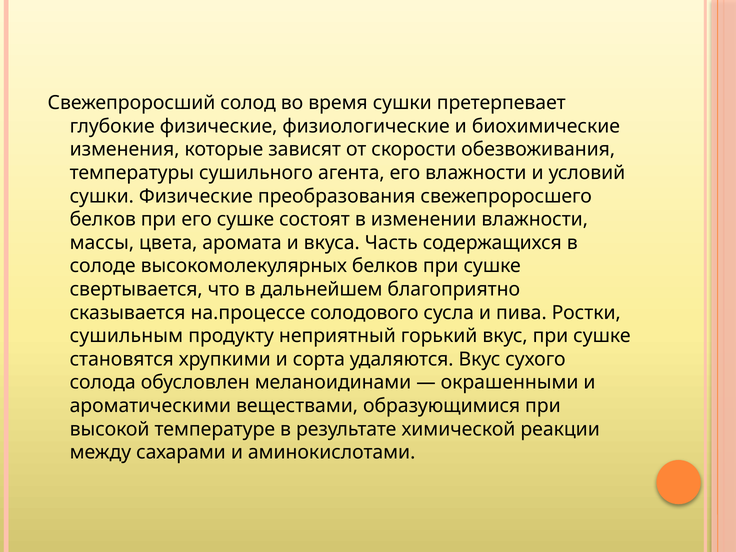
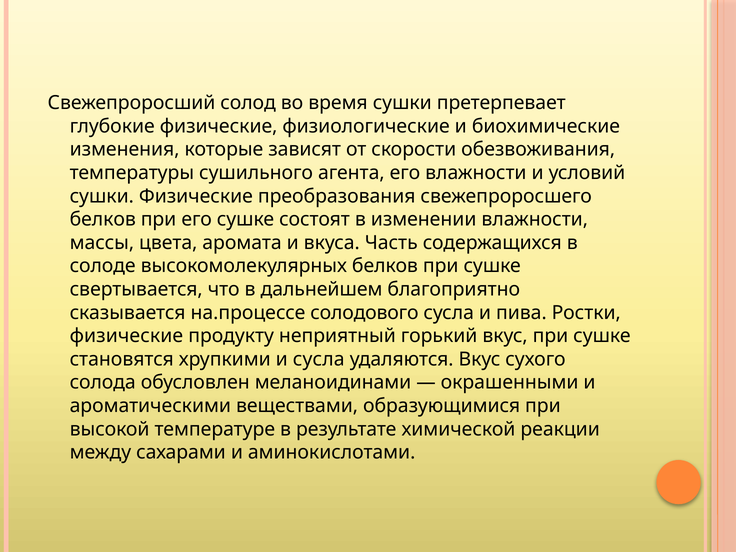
сушильным: сушильным -> физические (126, 336)
и сорта: сорта -> сусла (319, 359)
